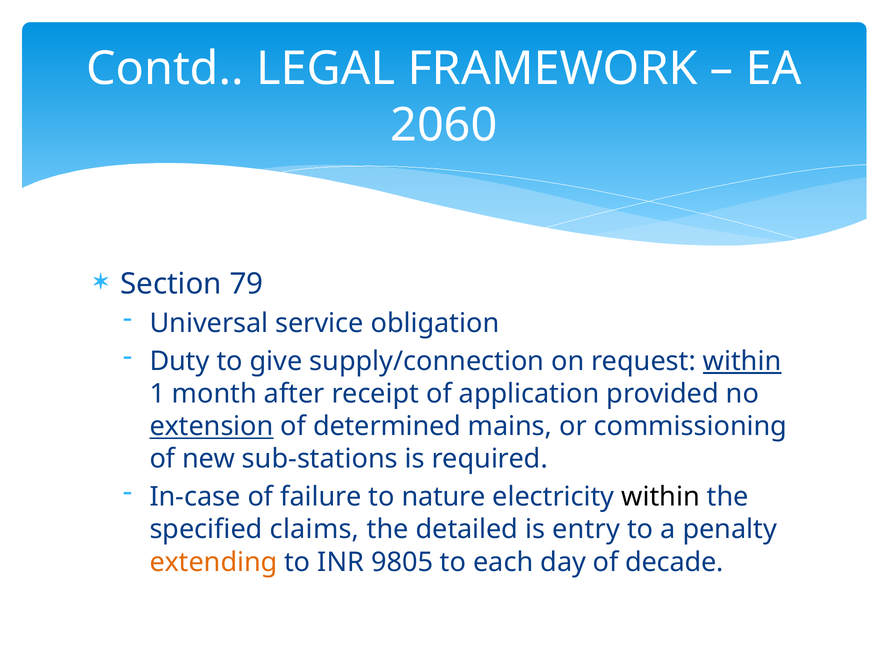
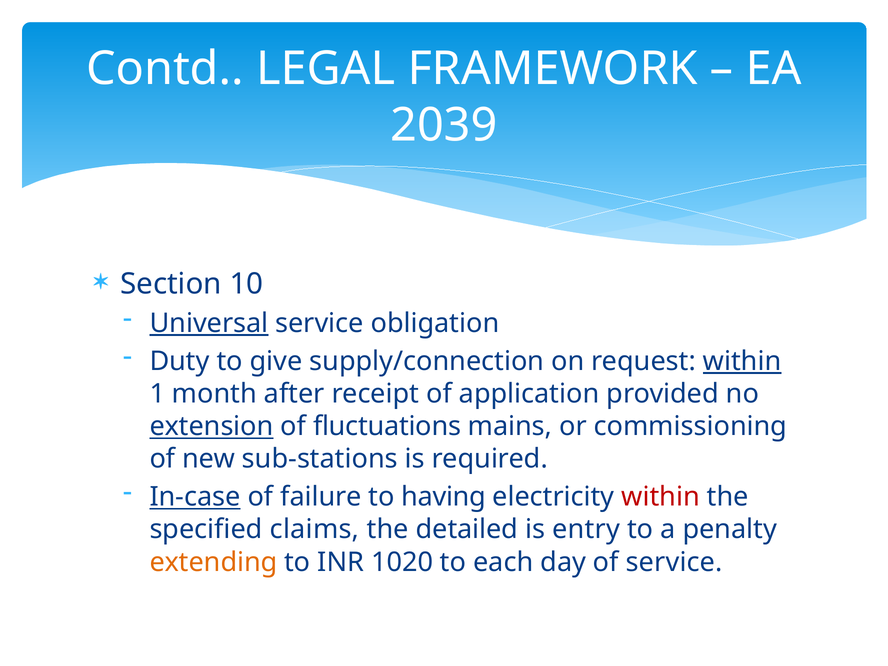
2060: 2060 -> 2039 (444, 125)
79: 79 -> 10 (246, 284)
Universal underline: none -> present (209, 323)
determined: determined -> fluctuations (387, 426)
In-case underline: none -> present (195, 497)
nature: nature -> having (444, 497)
within colour: black -> red (661, 497)
9805: 9805 -> 1020 (402, 562)
of decade: decade -> service (674, 562)
